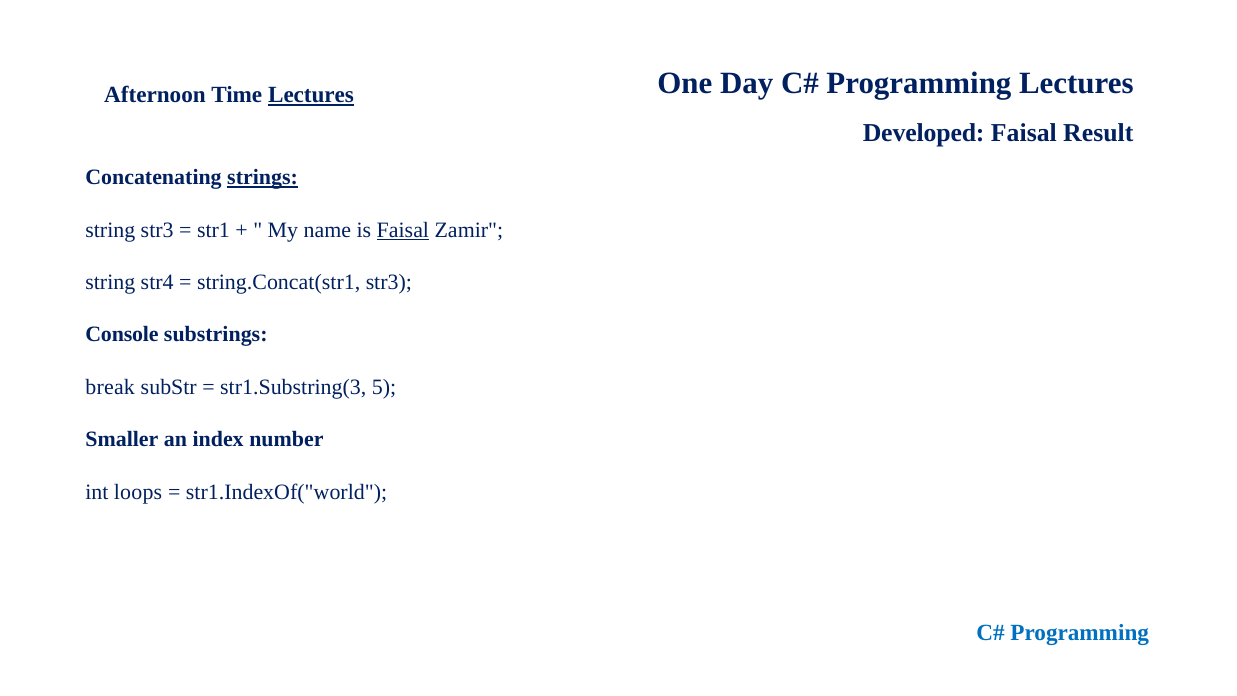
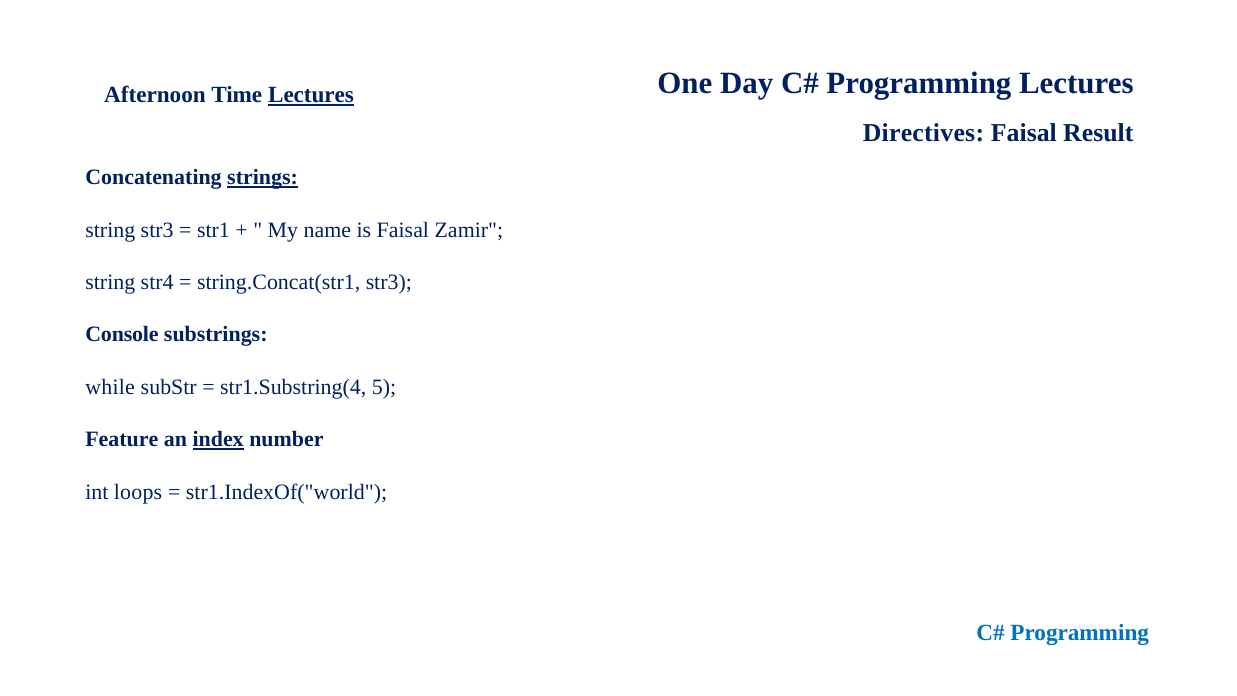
Developed: Developed -> Directives (923, 133)
Faisal underline: present -> none (403, 230)
break: break -> while (110, 387)
str1.Substring(3: str1.Substring(3 -> str1.Substring(4 (293, 387)
Smaller: Smaller -> Feature (122, 439)
index underline: none -> present (218, 439)
